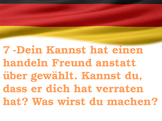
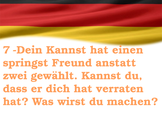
handeln: handeln -> springst (26, 63)
über: über -> zwei (15, 76)
